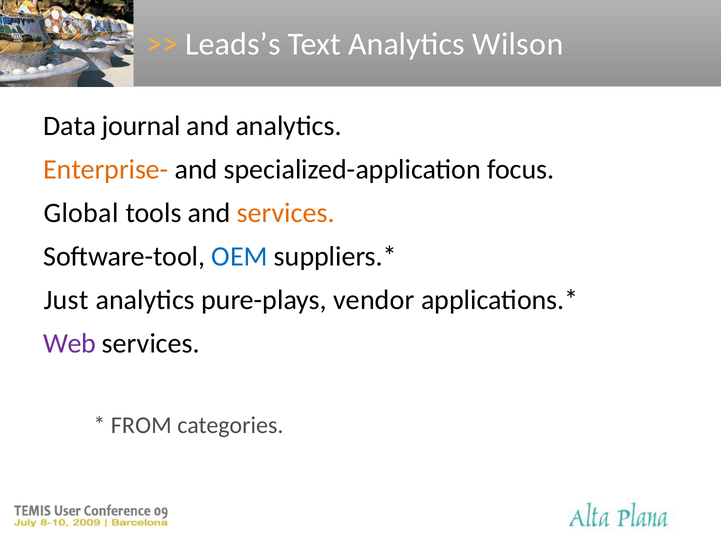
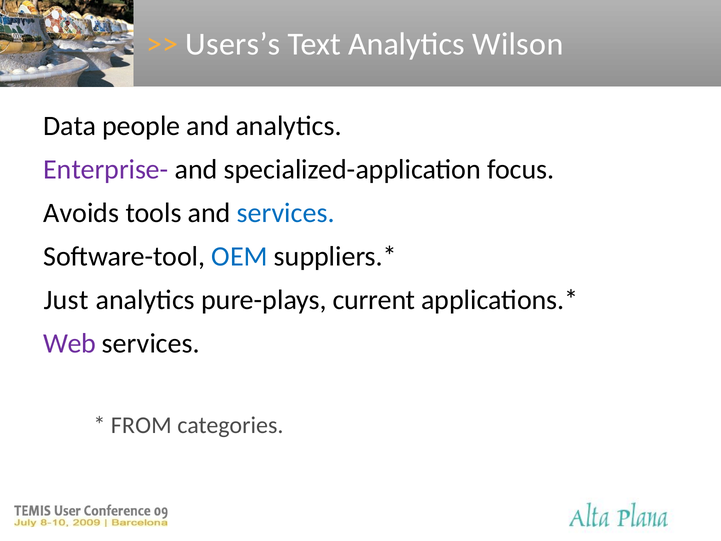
Leads’s: Leads’s -> Users’s (233, 44)
journal: journal -> people (141, 126)
Enterprise- colour: orange -> purple (106, 169)
Global: Global -> Avoids (81, 213)
services colour: orange -> blue (286, 213)
vendor: vendor -> current (374, 300)
